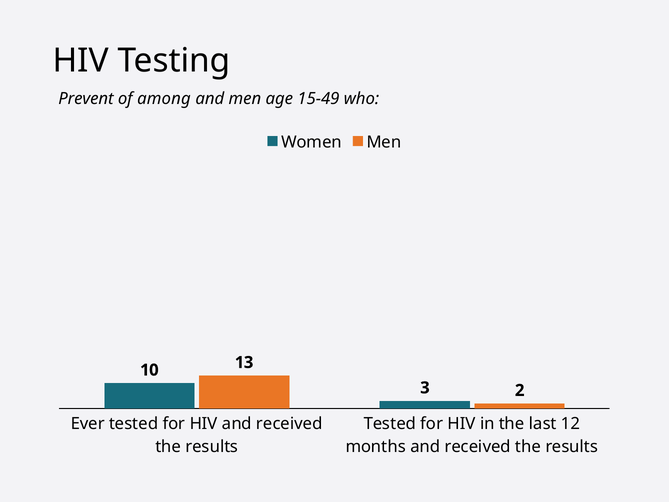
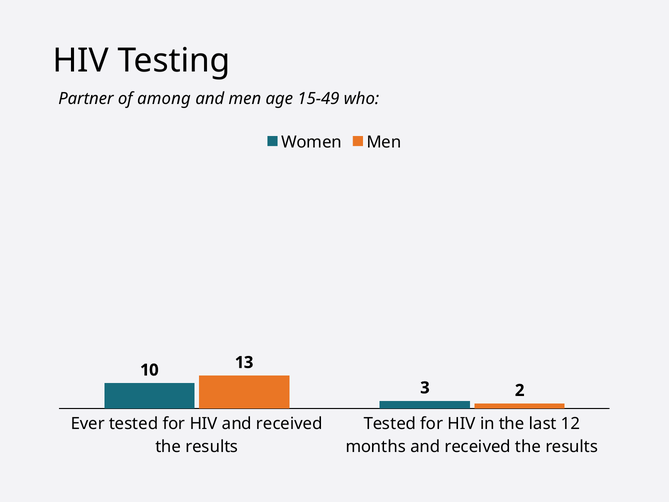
Prevent: Prevent -> Partner (86, 99)
